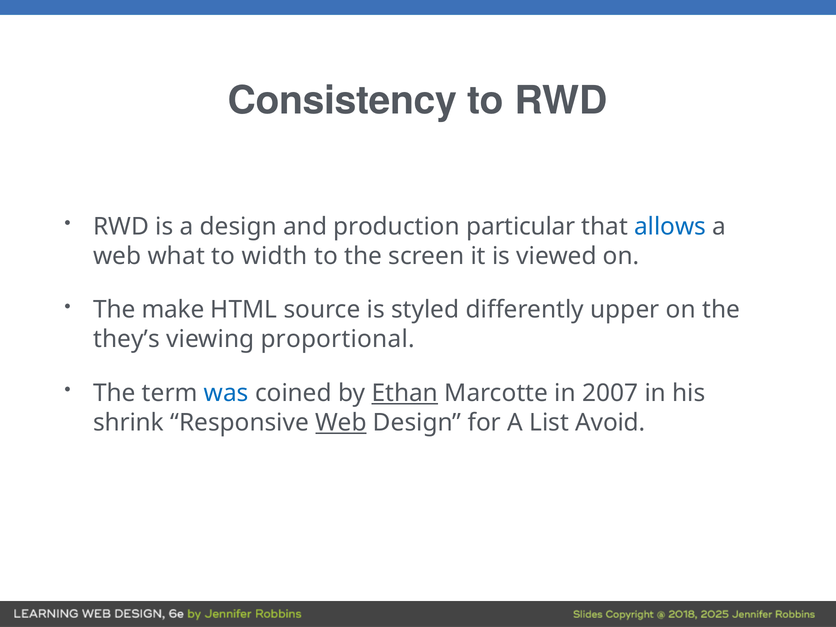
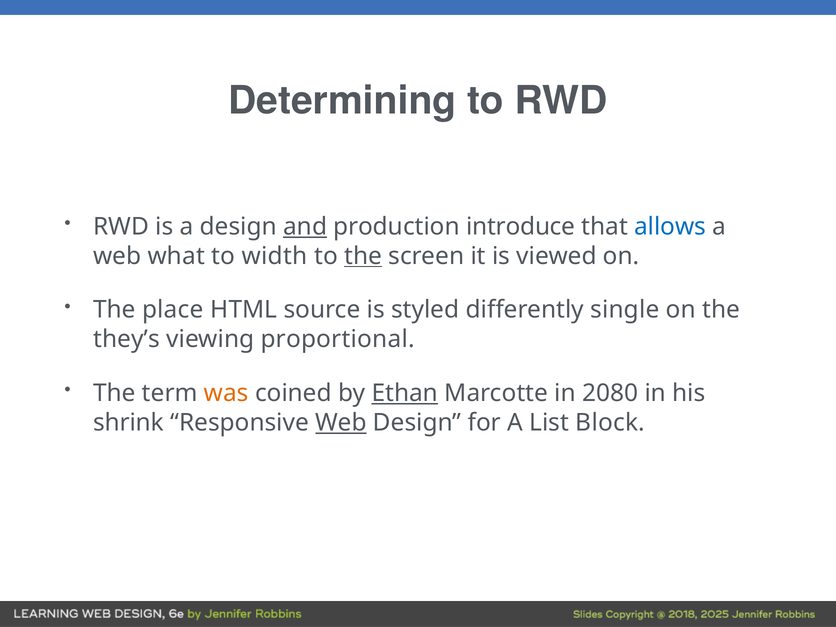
Consistency: Consistency -> Determining (342, 101)
and underline: none -> present (305, 227)
particular: particular -> introduce (521, 227)
the underline: none -> present (363, 256)
make: make -> place (173, 310)
upper: upper -> single (625, 310)
was colour: blue -> orange (226, 393)
2007: 2007 -> 2080 (610, 393)
Avoid: Avoid -> Block (610, 423)
